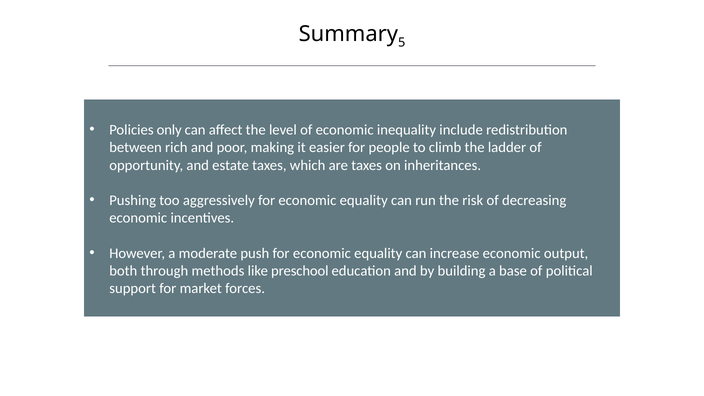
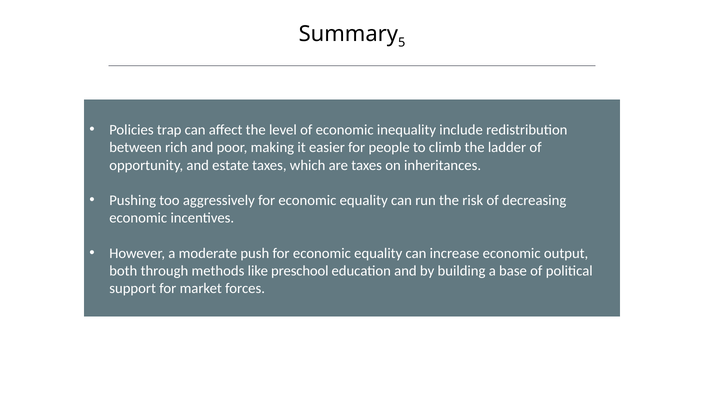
only: only -> trap (169, 130)
